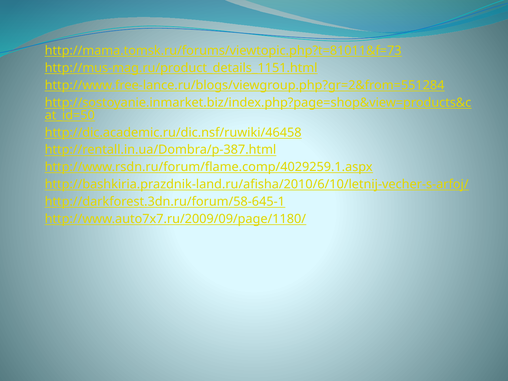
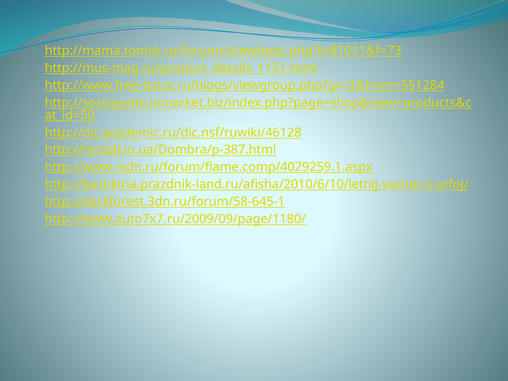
http://dic.academic.ru/dic.nsf/ruwiki/46458: http://dic.academic.ru/dic.nsf/ruwiki/46458 -> http://dic.academic.ru/dic.nsf/ruwiki/46128 (173, 132)
